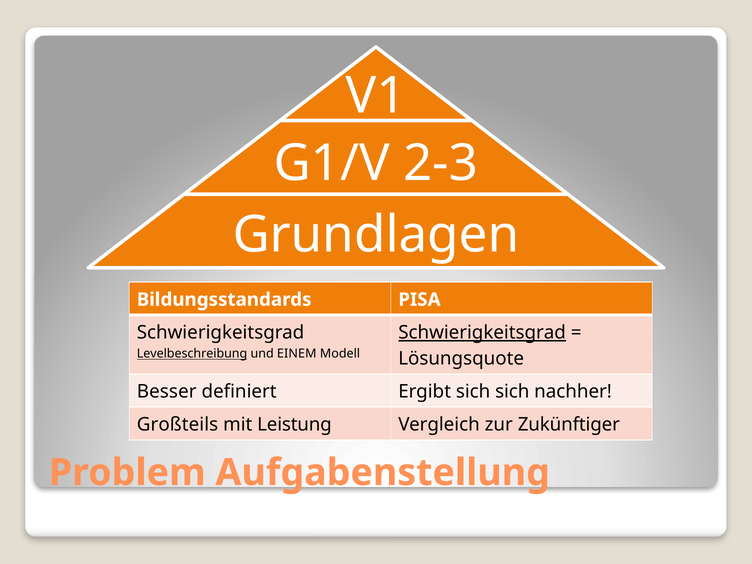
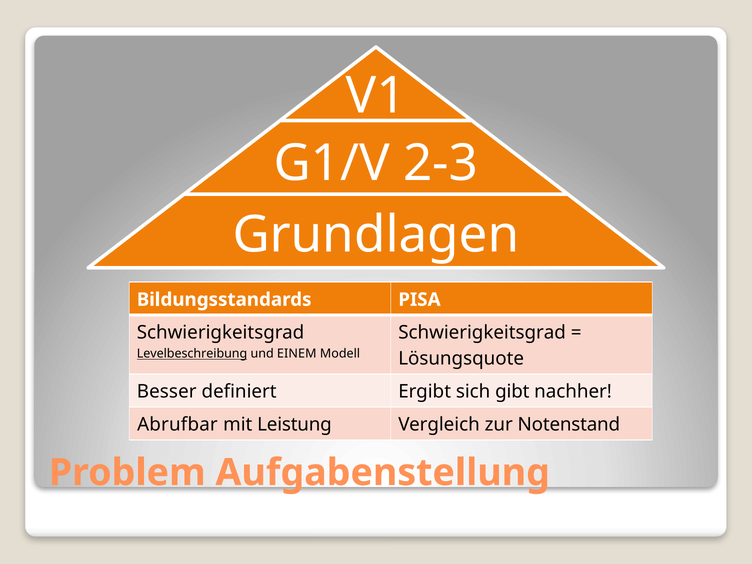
Schwierigkeitsgrad underline: present -> none (482, 333)
sich sich: sich -> gibt (512, 391)
Großteils: Großteils -> Abrufbar (177, 425)
Zukünftiger: Zukünftiger -> Notenstand (569, 425)
